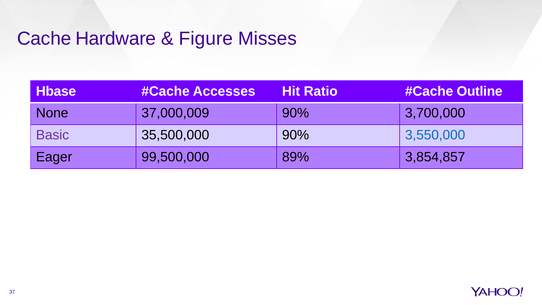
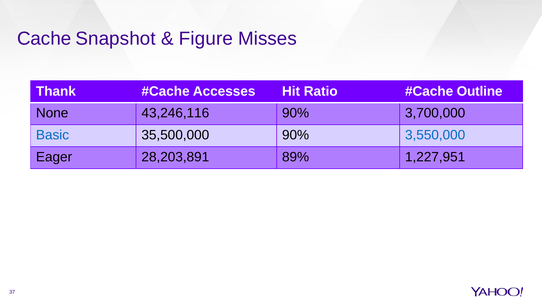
Hardware: Hardware -> Snapshot (116, 39)
Hbase: Hbase -> Thank (56, 91)
37,000,009: 37,000,009 -> 43,246,116 (175, 113)
Basic colour: purple -> blue (53, 135)
99,500,000: 99,500,000 -> 28,203,891 (175, 157)
3,854,857: 3,854,857 -> 1,227,951 (435, 157)
